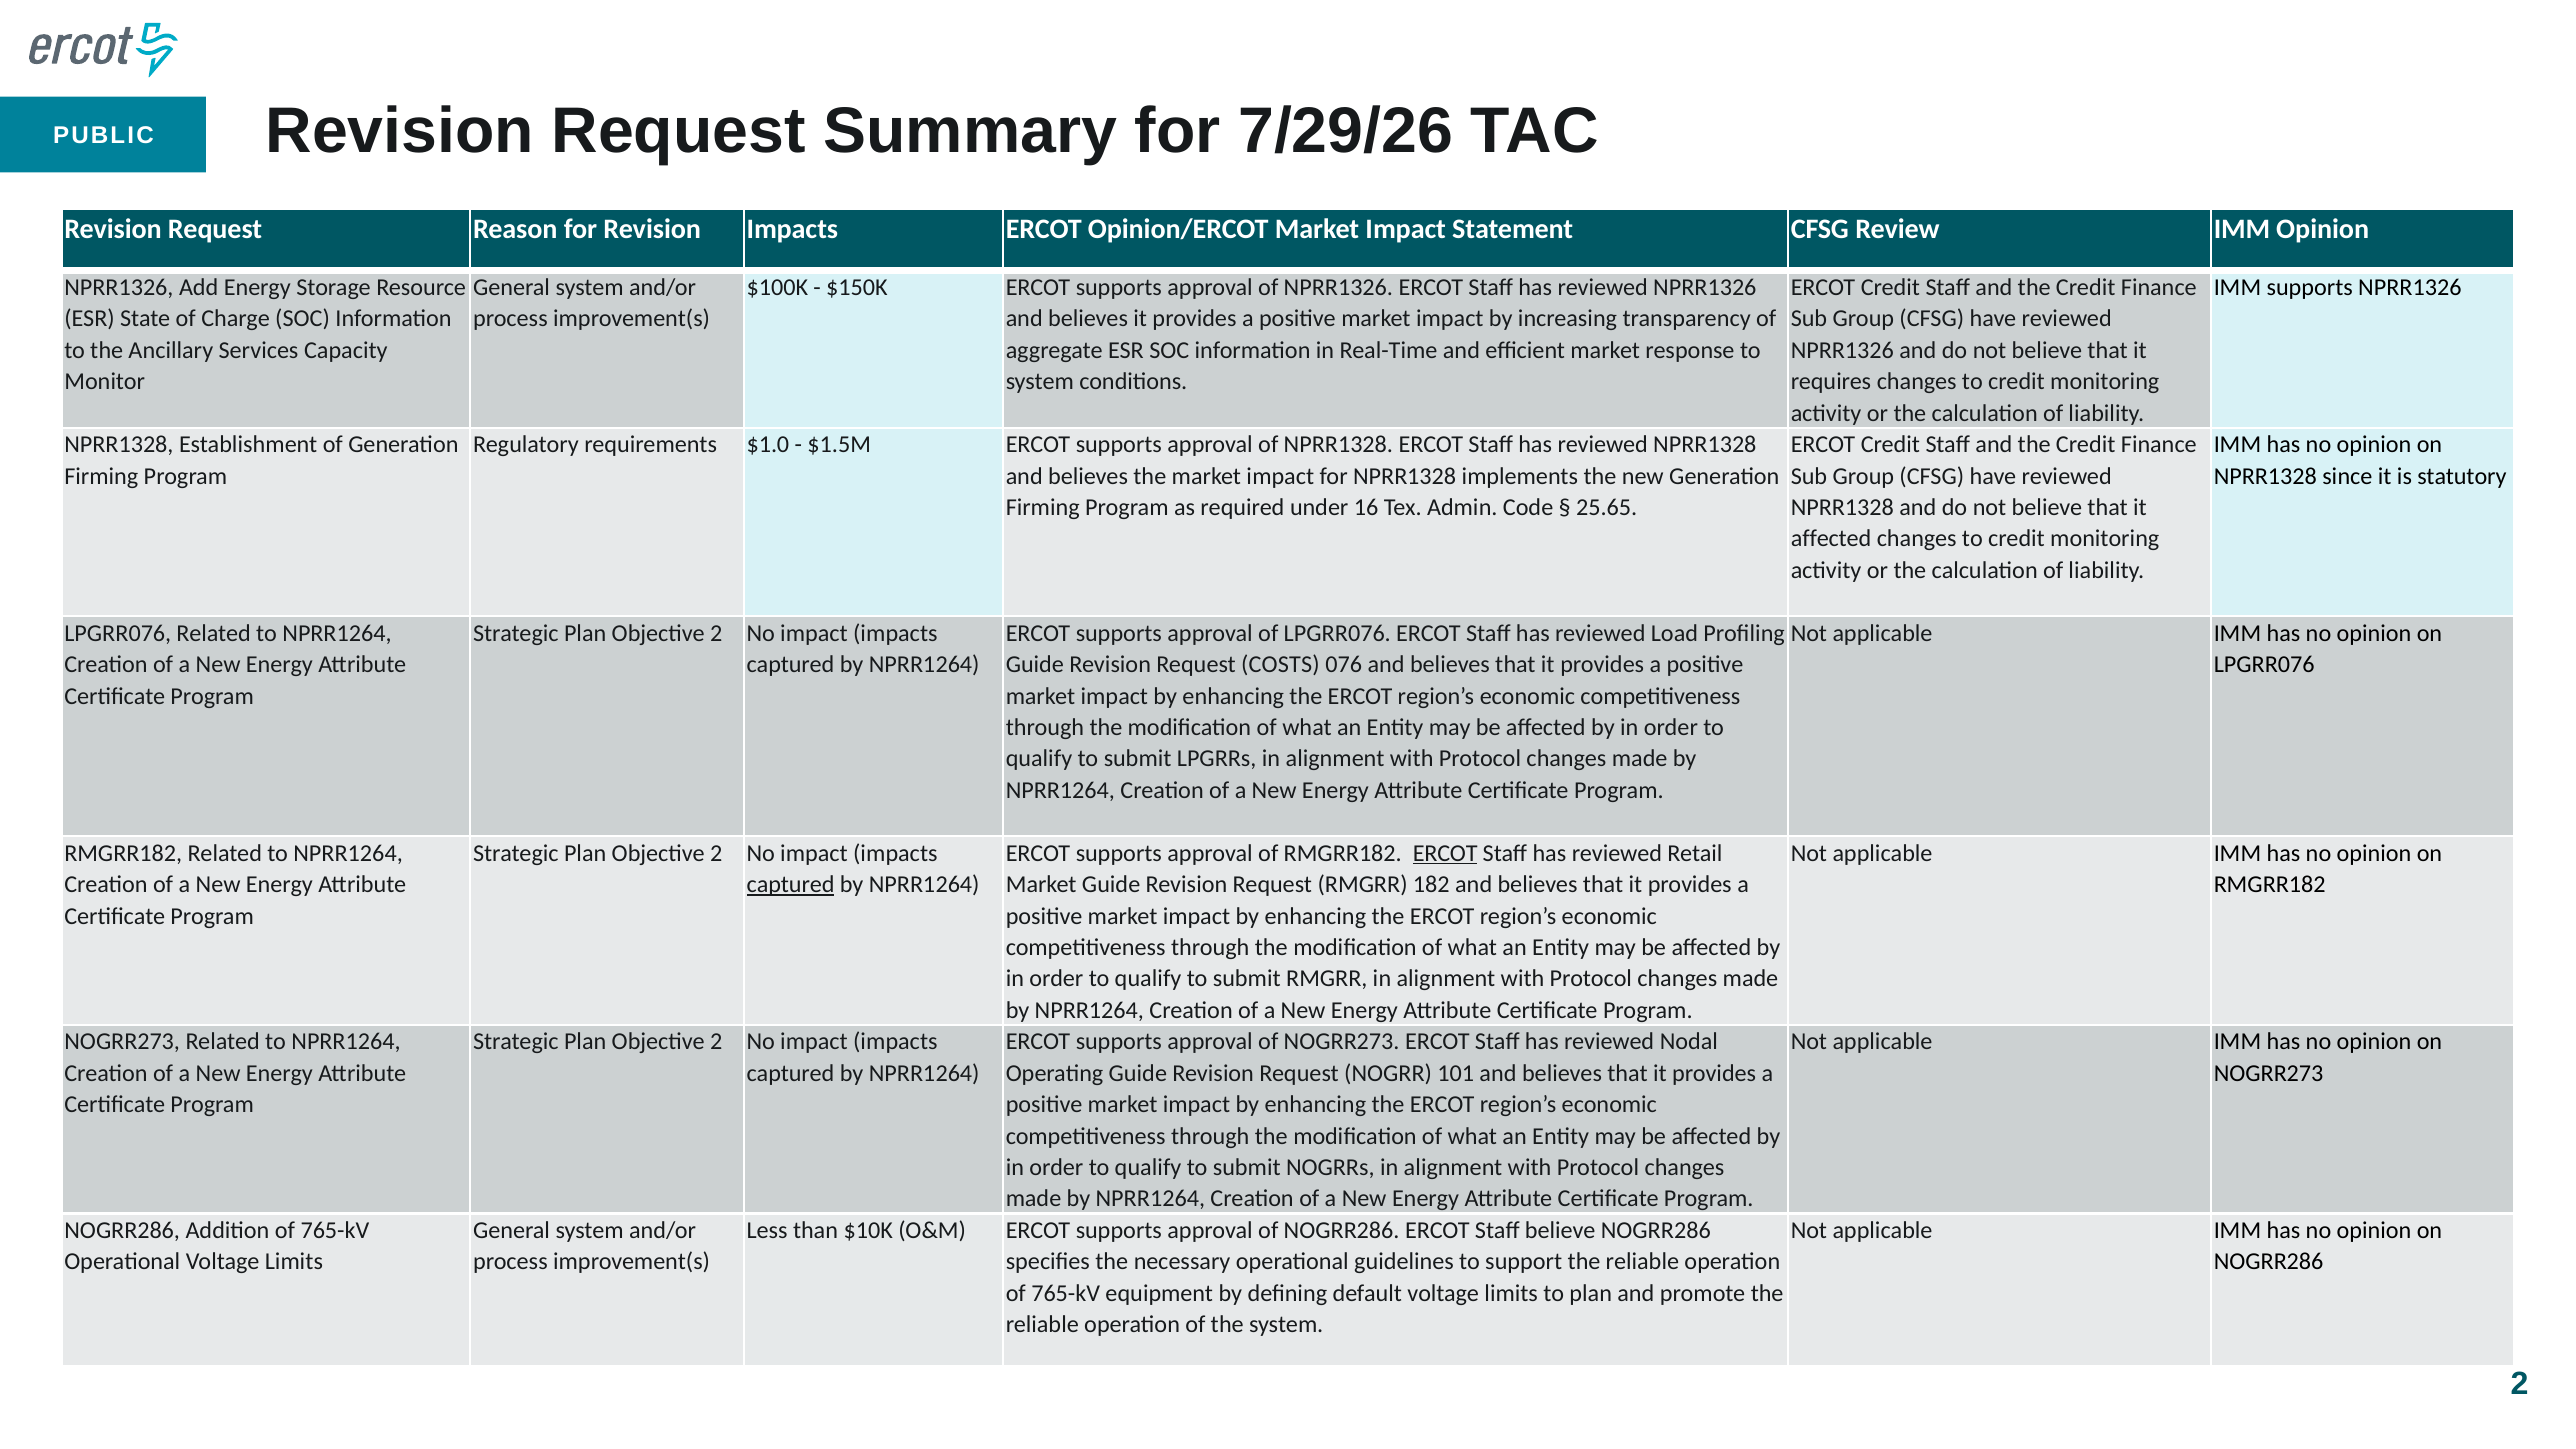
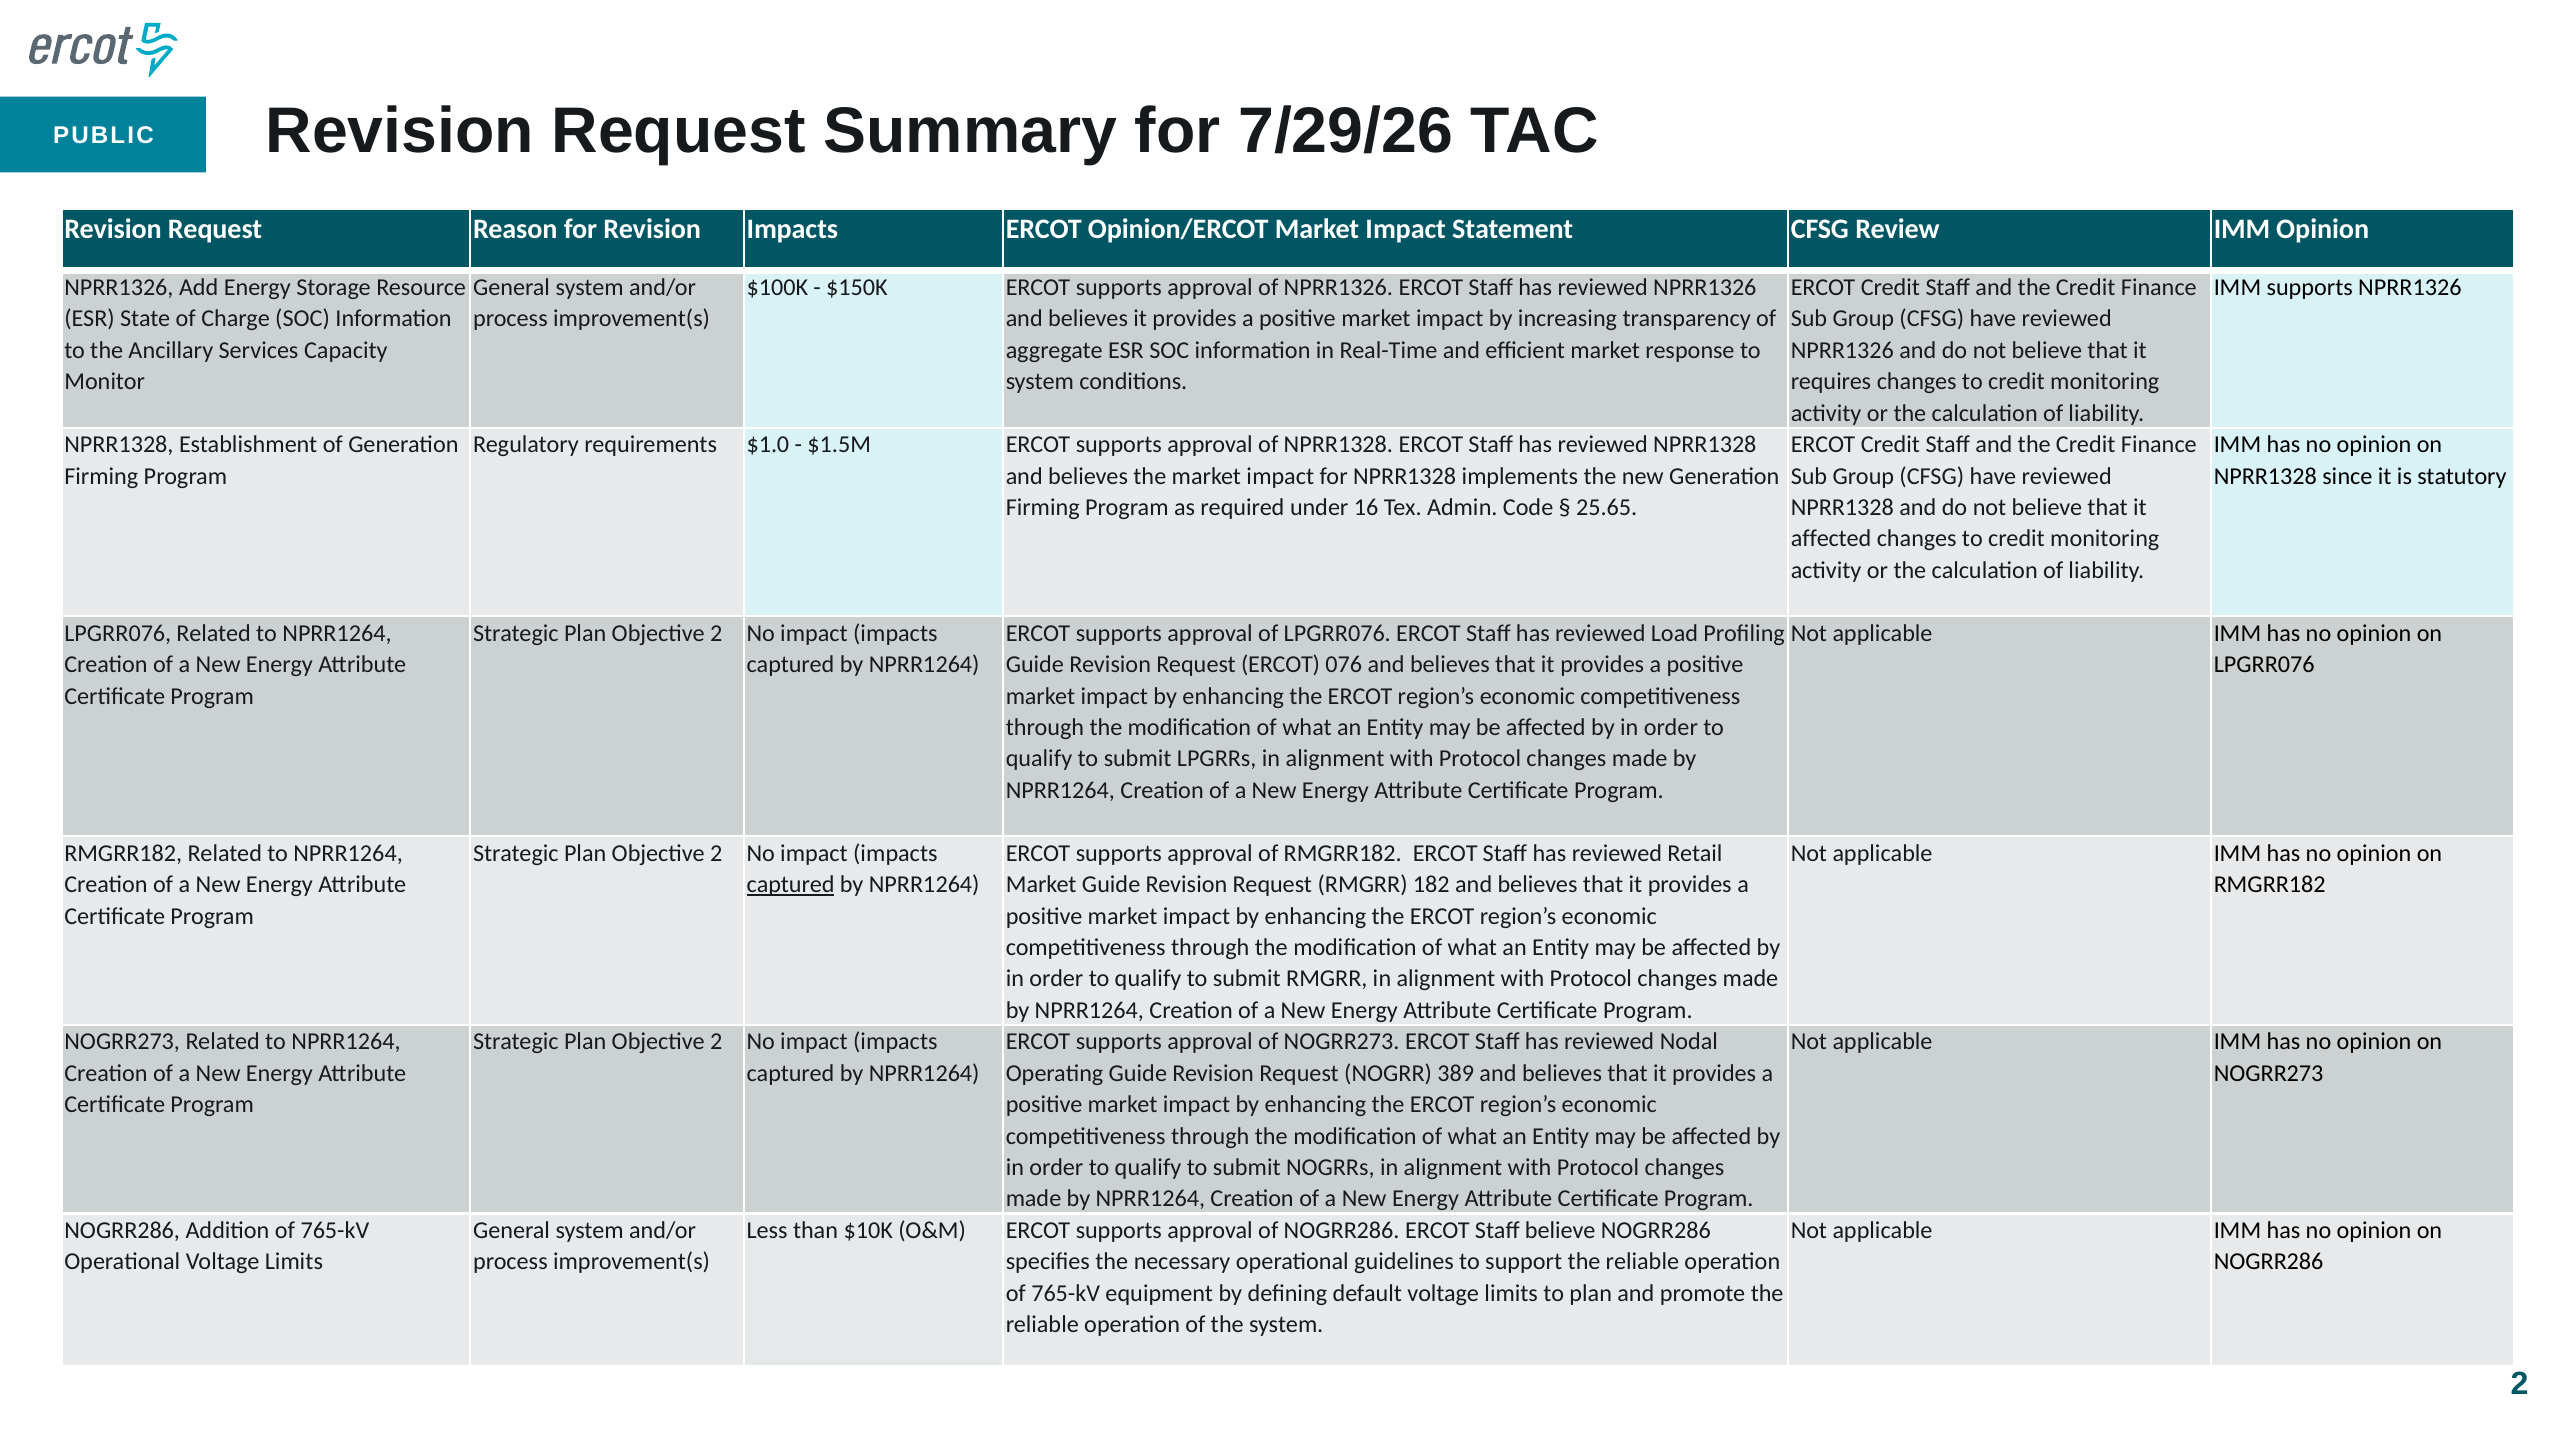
Request COSTS: COSTS -> ERCOT (1281, 665)
ERCOT underline: present -> none (1445, 853)
101: 101 -> 389 (1456, 1073)
